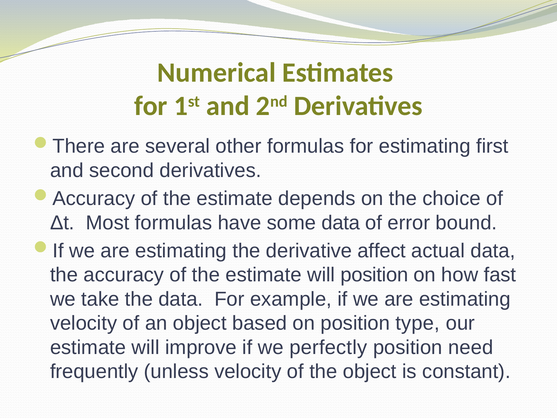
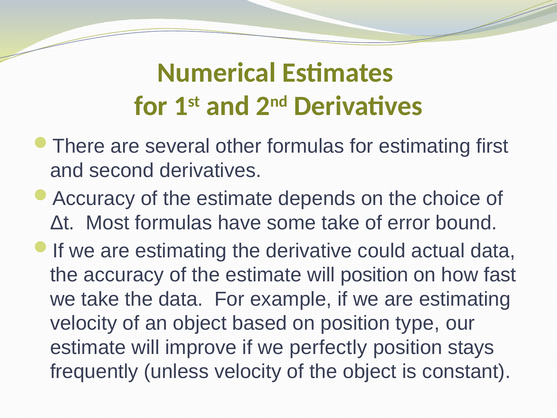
some data: data -> take (341, 223)
affect: affect -> could (382, 251)
need: need -> stays (471, 347)
